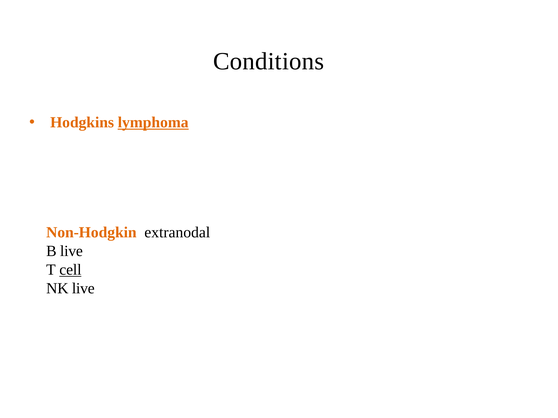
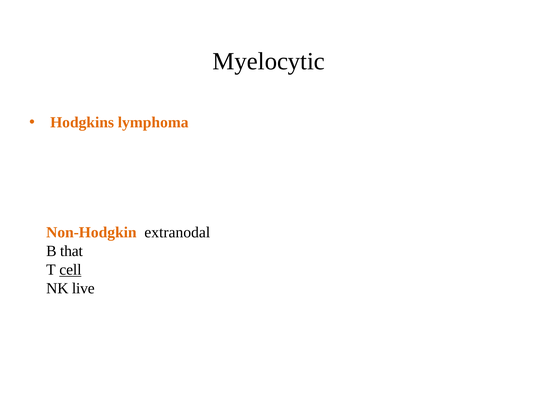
Conditions: Conditions -> Myelocytic (269, 61)
lymphoma underline: present -> none (153, 123)
B live: live -> that (71, 251)
